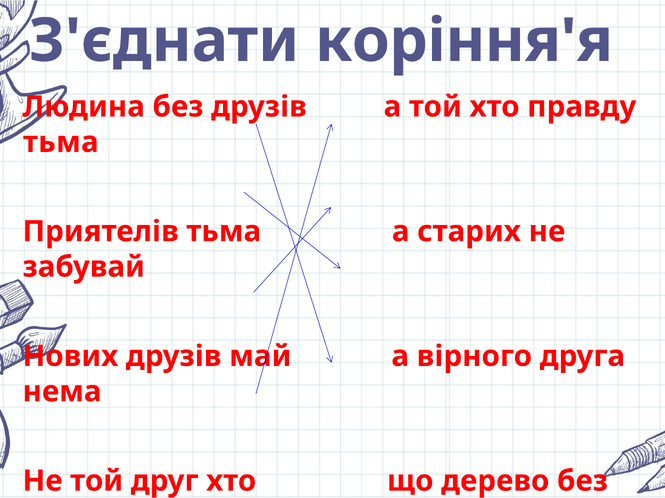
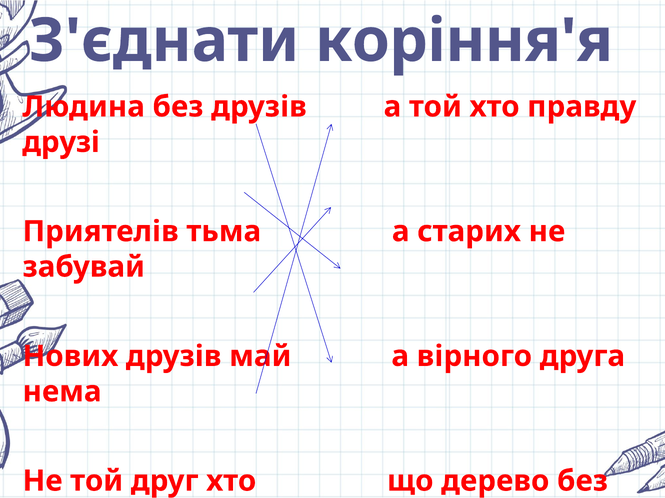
тьма: тьма -> друзі (61, 142)
